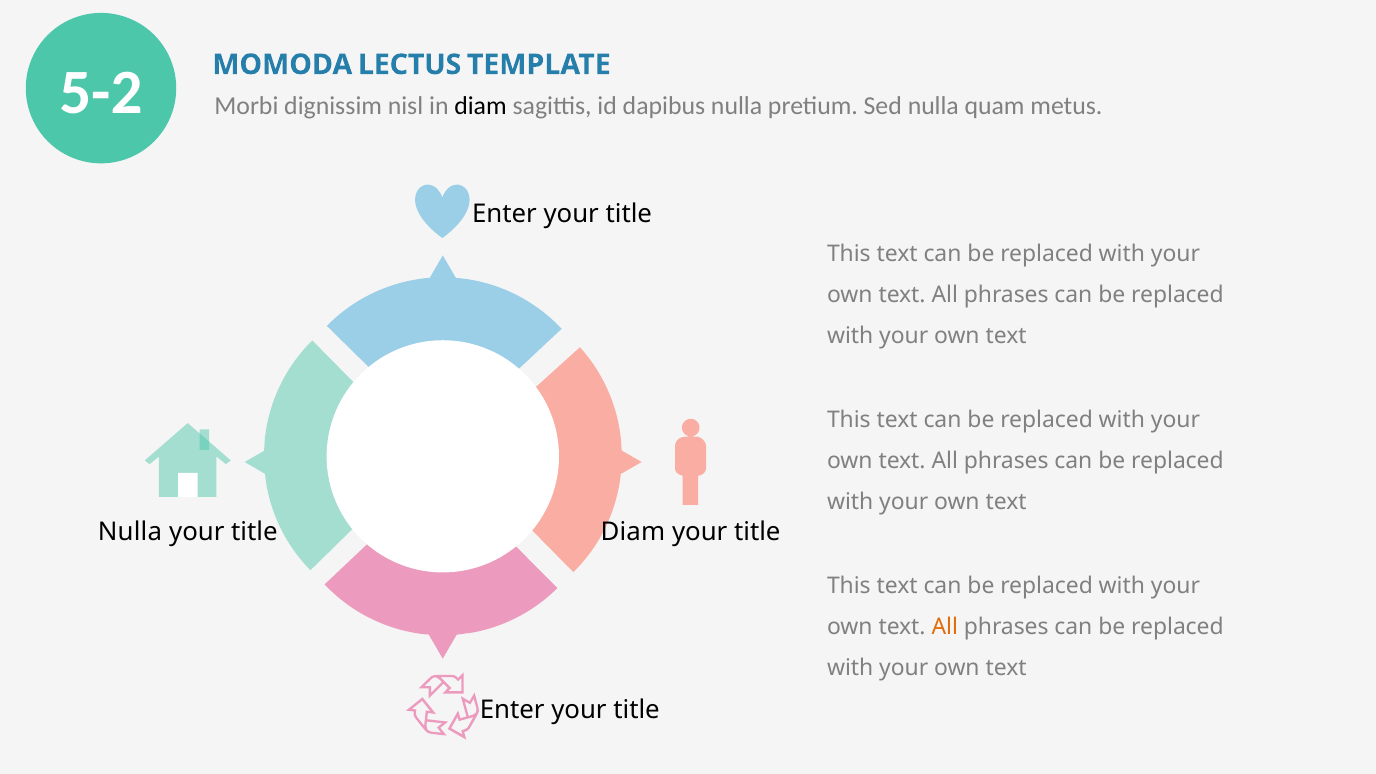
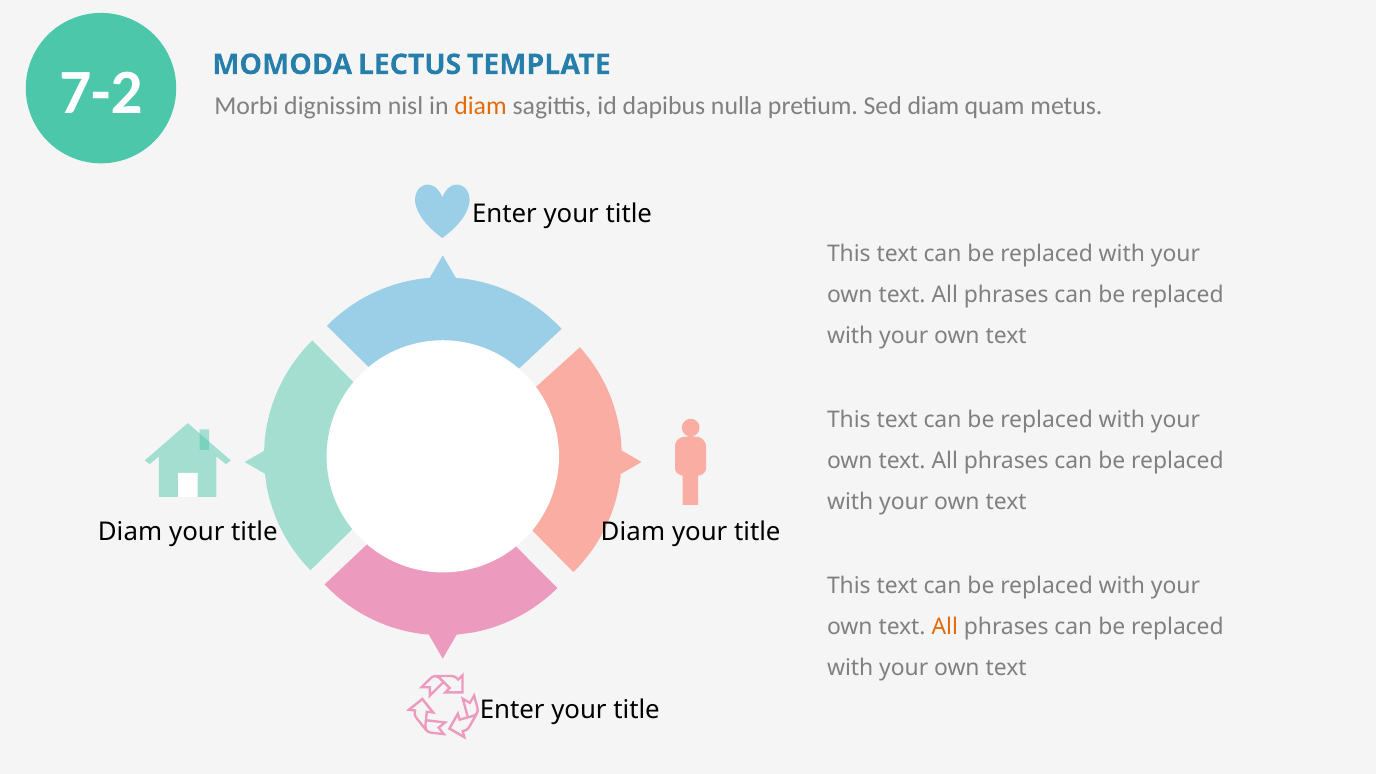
5-2: 5-2 -> 7-2 (101, 93)
diam colour: black -> orange (480, 106)
Sed nulla: nulla -> diam (933, 106)
Nulla: Nulla -> Diam (130, 531)
